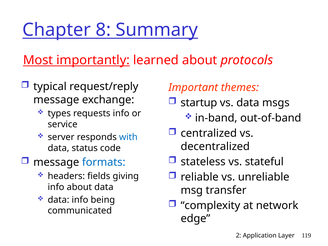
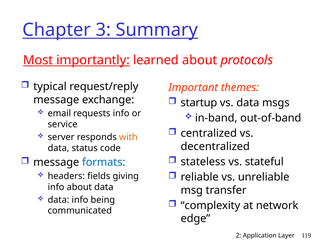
8: 8 -> 3 (103, 30)
types: types -> email (59, 113)
with colour: blue -> orange (128, 137)
